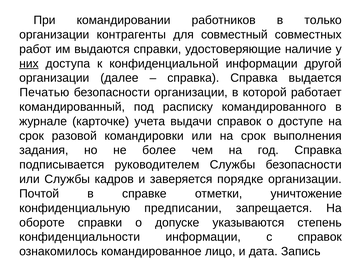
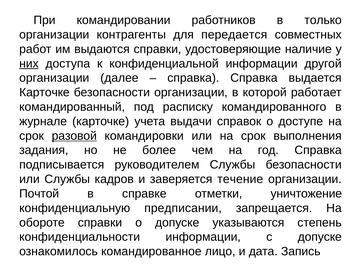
совместный: совместный -> передается (234, 35)
Печатью: Печатью -> Карточке (44, 92)
разовой underline: none -> present (74, 136)
порядке: порядке -> течение (240, 179)
с справок: справок -> допуске (320, 237)
